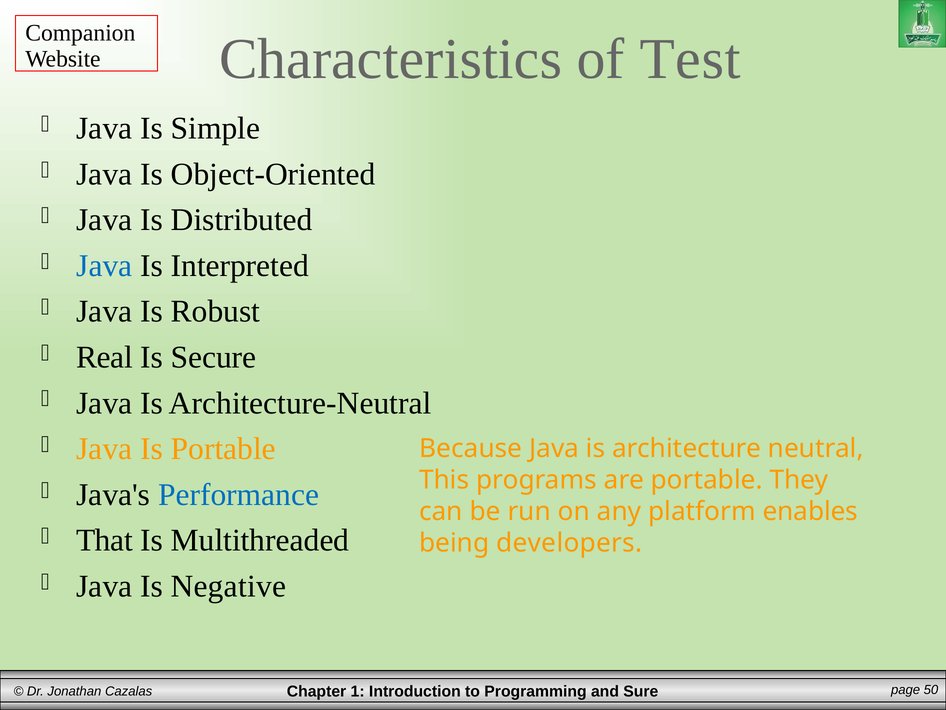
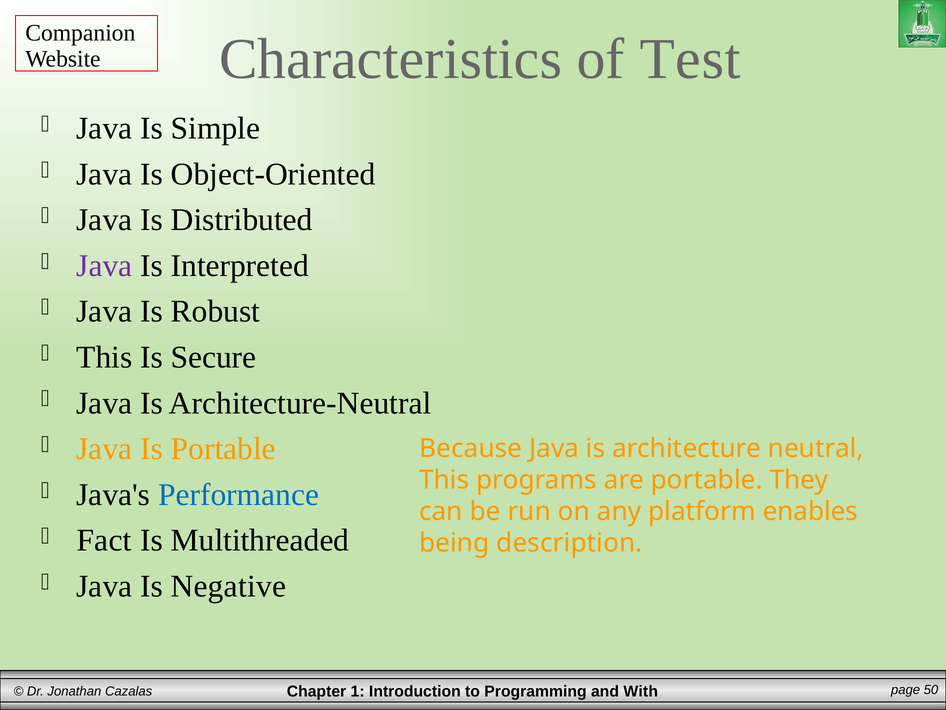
Java colour: blue -> purple (104, 266)
Real: Real -> This (104, 357)
That: That -> Fact (104, 540)
developers: developers -> description (569, 543)
Sure: Sure -> With (641, 691)
